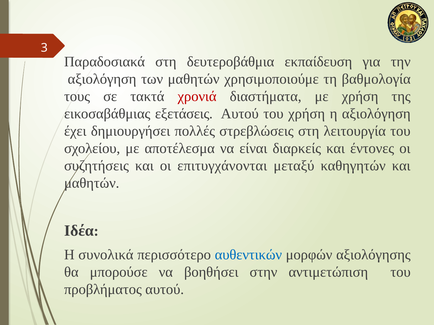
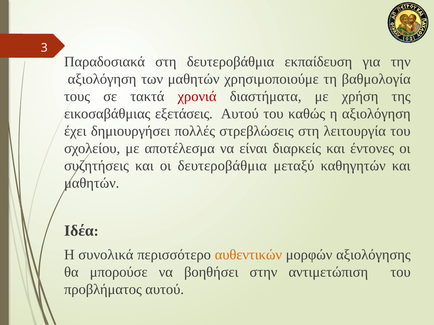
του χρήση: χρήση -> καθώς (307, 114)
οι επιτυγχάνονται: επιτυγχάνονται -> δευτεροβάθμια (222, 166)
αυθεντικών colour: blue -> orange (248, 255)
